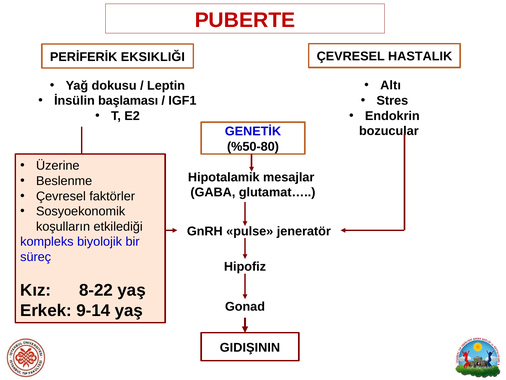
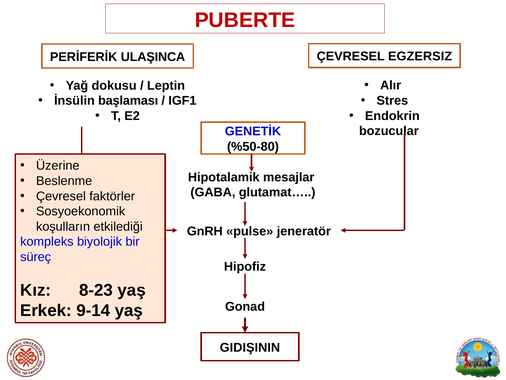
HASTALIK: HASTALIK -> EGZERSIZ (420, 56)
EKSIKLIĞI: EKSIKLIĞI -> ULAŞINCA (153, 57)
Altı: Altı -> Alır (391, 85)
8-22: 8-22 -> 8-23 (96, 290)
